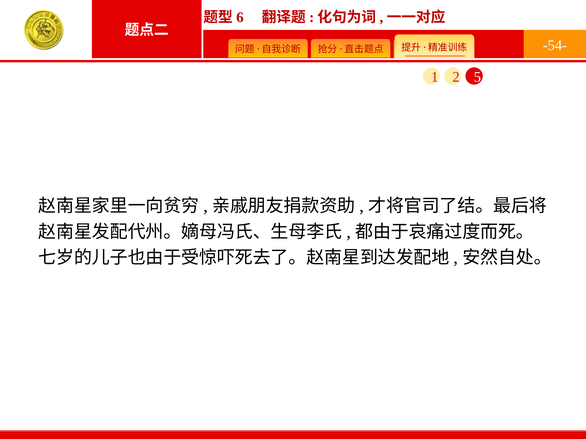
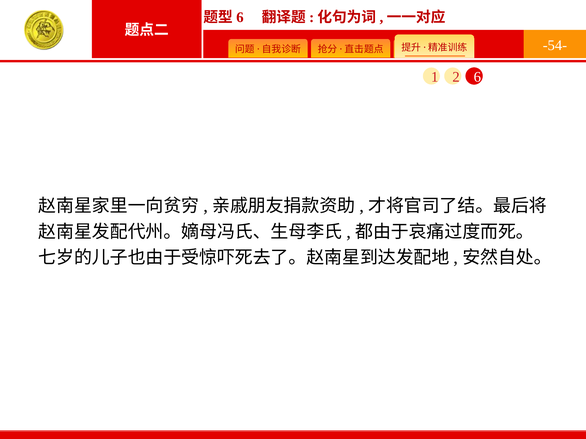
5: 5 -> 6 (477, 77)
